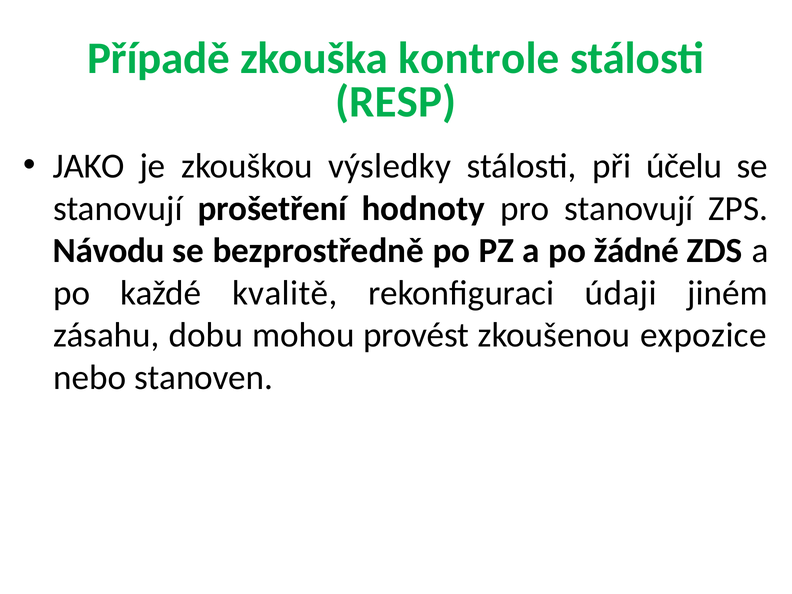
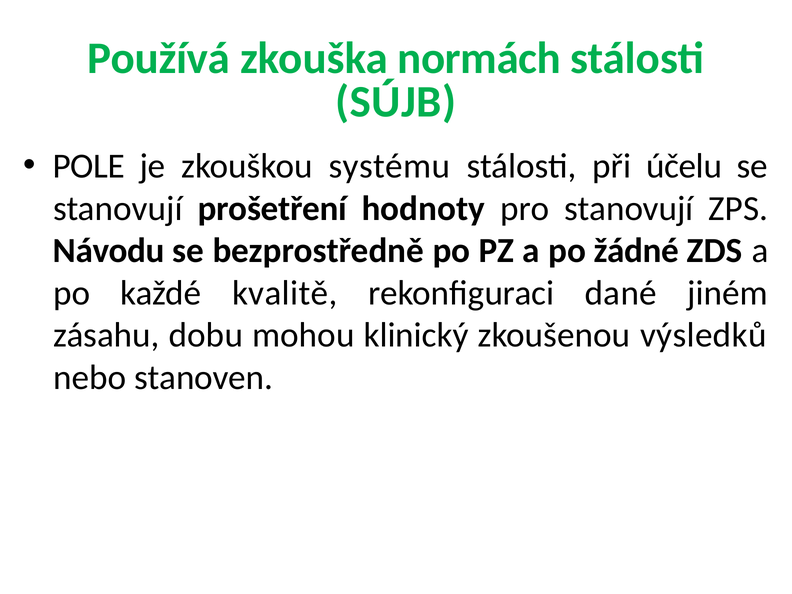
Případě: Případě -> Používá (159, 58)
kontrole: kontrole -> normách (479, 58)
RESP: RESP -> SÚJB (396, 102)
JAKO: JAKO -> POLE (89, 166)
výsledky: výsledky -> systému (389, 166)
údaji: údaji -> dané (621, 293)
provést: provést -> klinický (416, 335)
expozice: expozice -> výsledků (703, 335)
